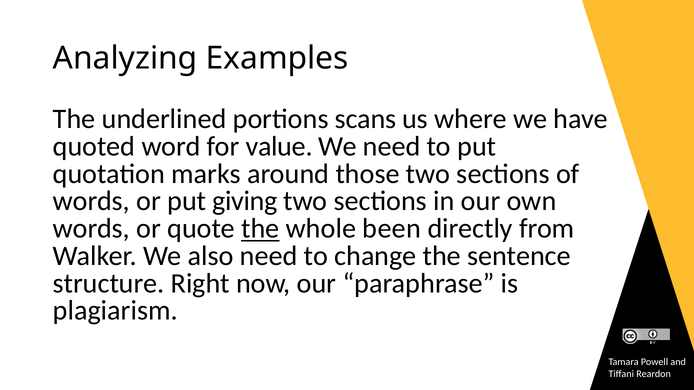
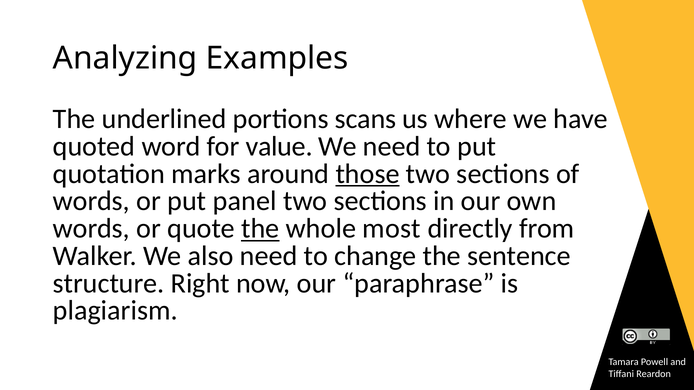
those underline: none -> present (368, 174)
giving: giving -> panel (245, 201)
been: been -> most (392, 229)
